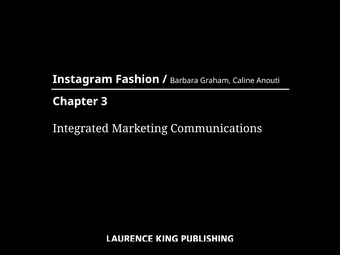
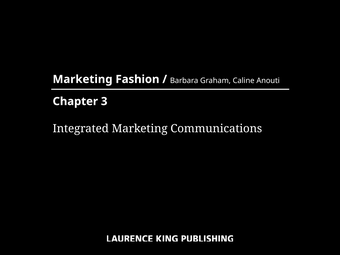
Instagram: Instagram -> Marketing (83, 79)
